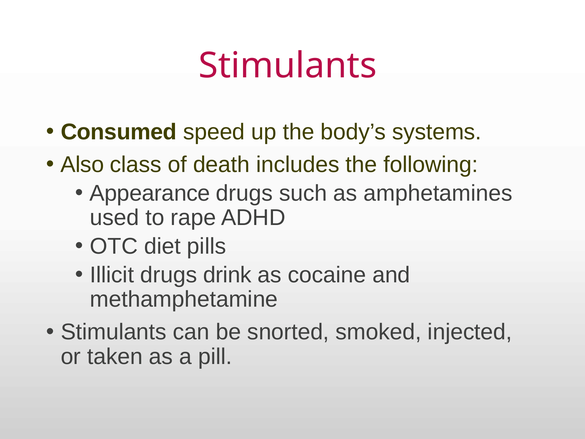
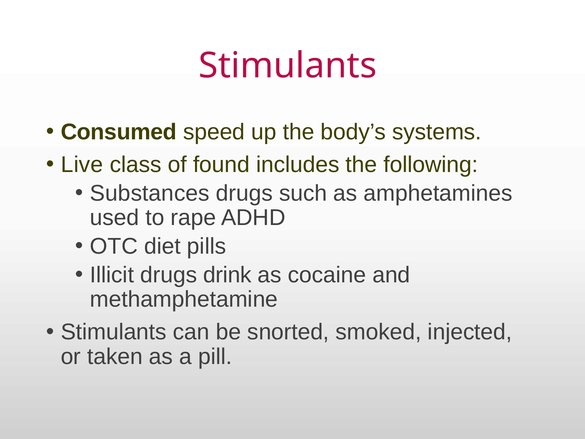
Also: Also -> Live (82, 164)
death: death -> found (221, 164)
Appearance: Appearance -> Substances (150, 193)
